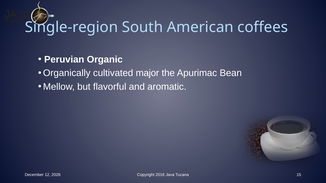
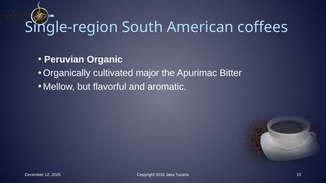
Bean: Bean -> Bitter (231, 73)
